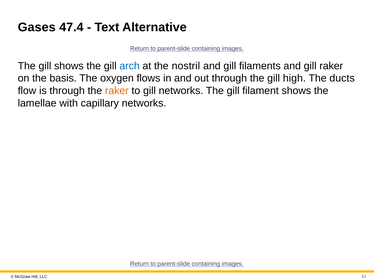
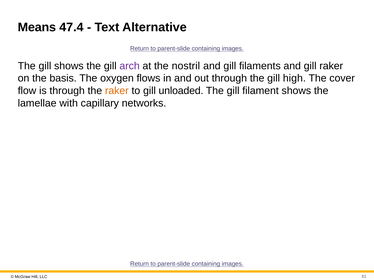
Gases: Gases -> Means (37, 27)
arch colour: blue -> purple (130, 66)
ducts: ducts -> cover (342, 78)
gill networks: networks -> unloaded (181, 91)
